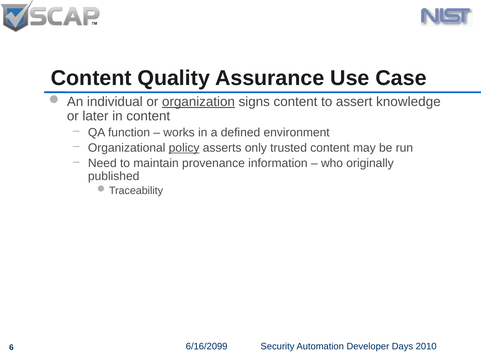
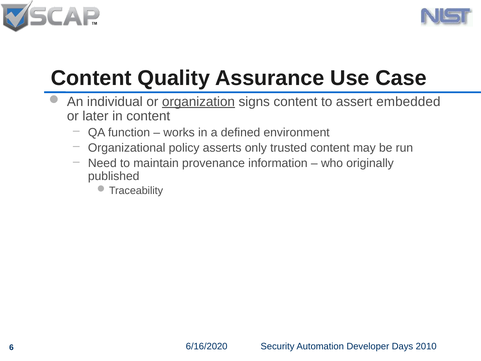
knowledge: knowledge -> embedded (408, 102)
policy underline: present -> none (184, 148)
6/16/2099: 6/16/2099 -> 6/16/2020 (207, 346)
